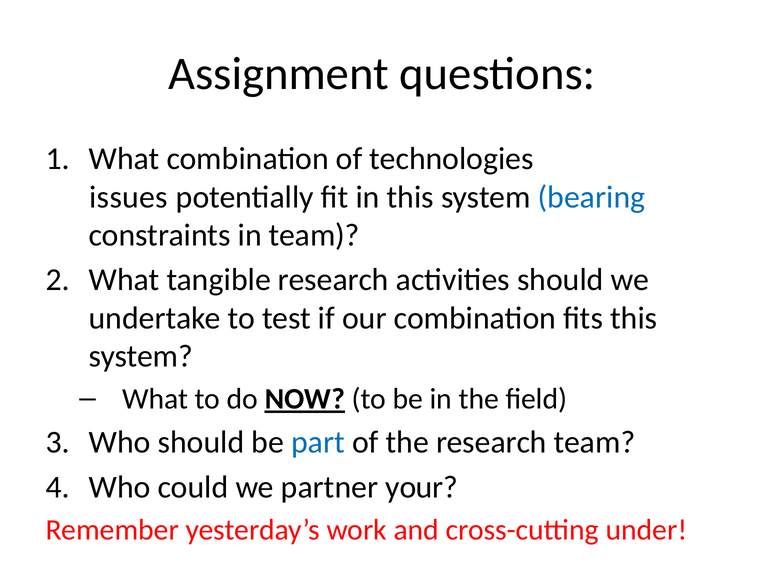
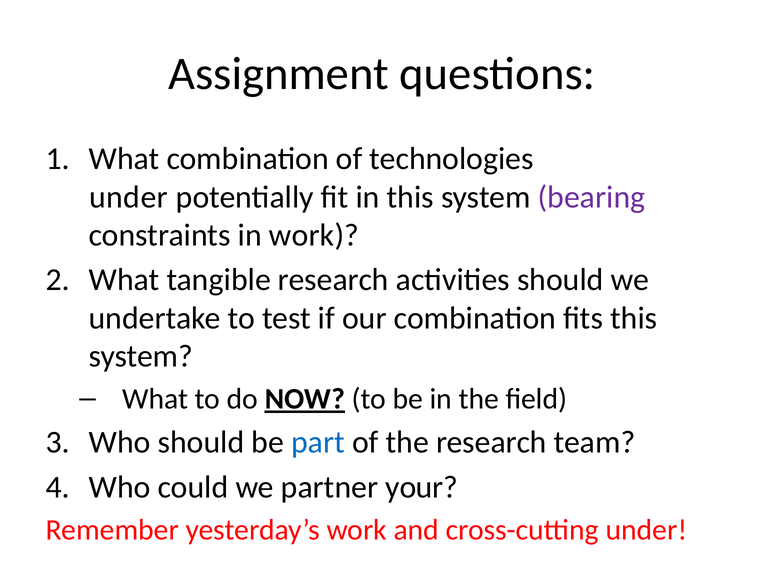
issues: issues -> under (129, 197)
bearing colour: blue -> purple (592, 197)
in team: team -> work (314, 235)
